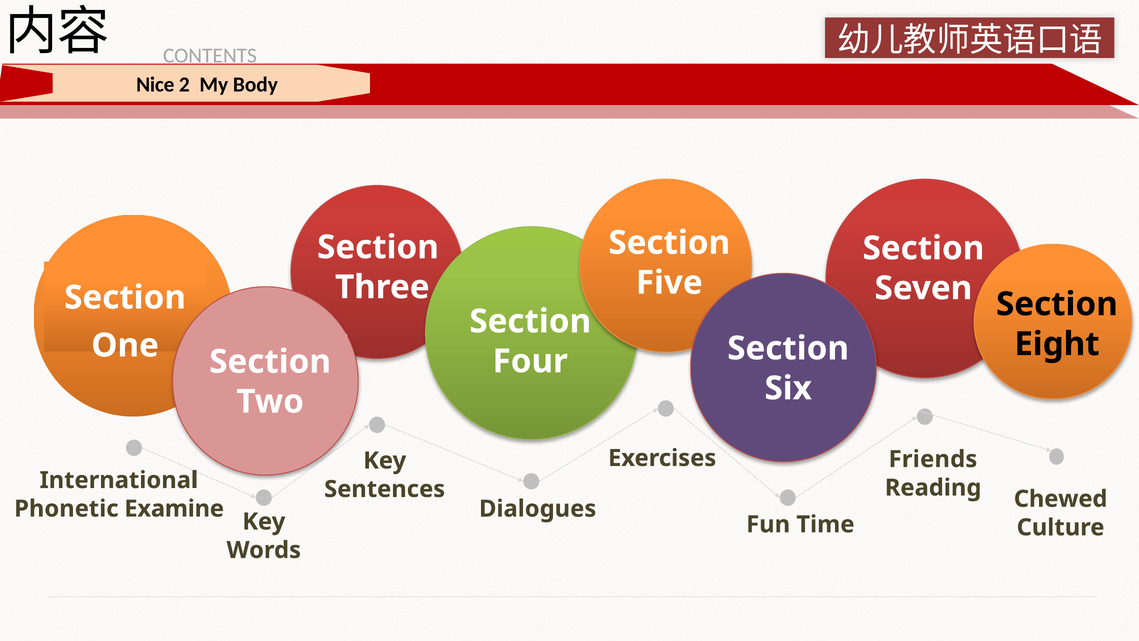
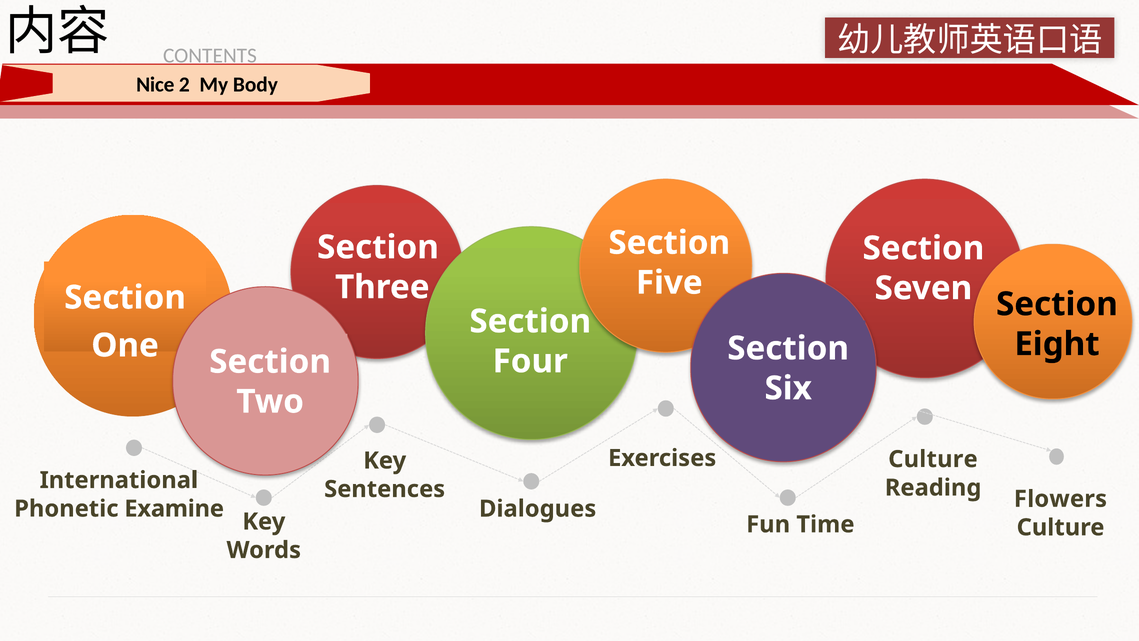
Friends: Friends -> Culture (933, 459)
Chewed: Chewed -> Flowers (1060, 499)
